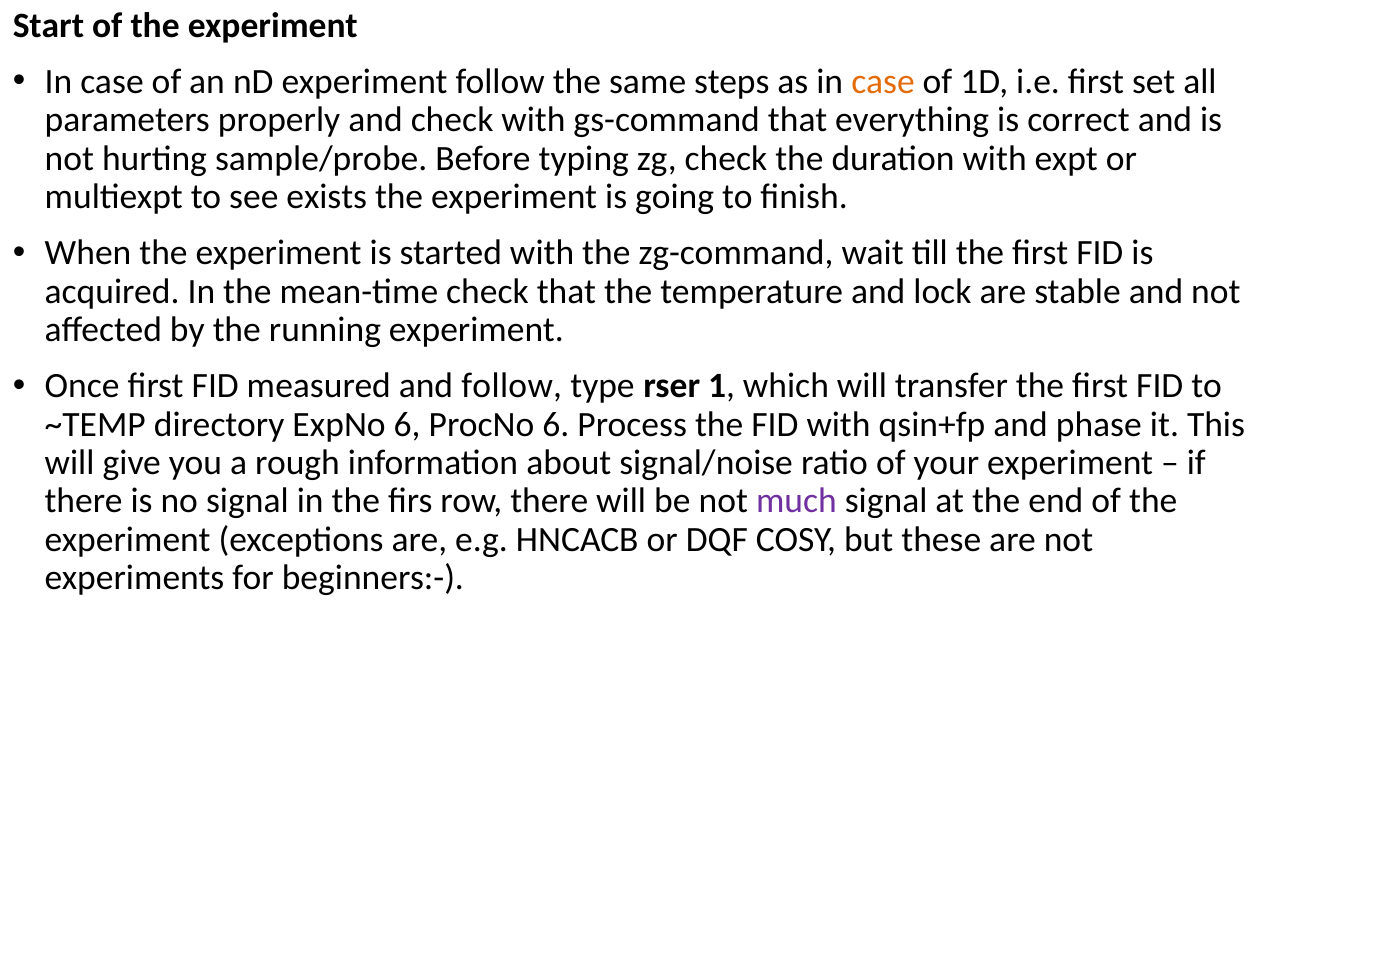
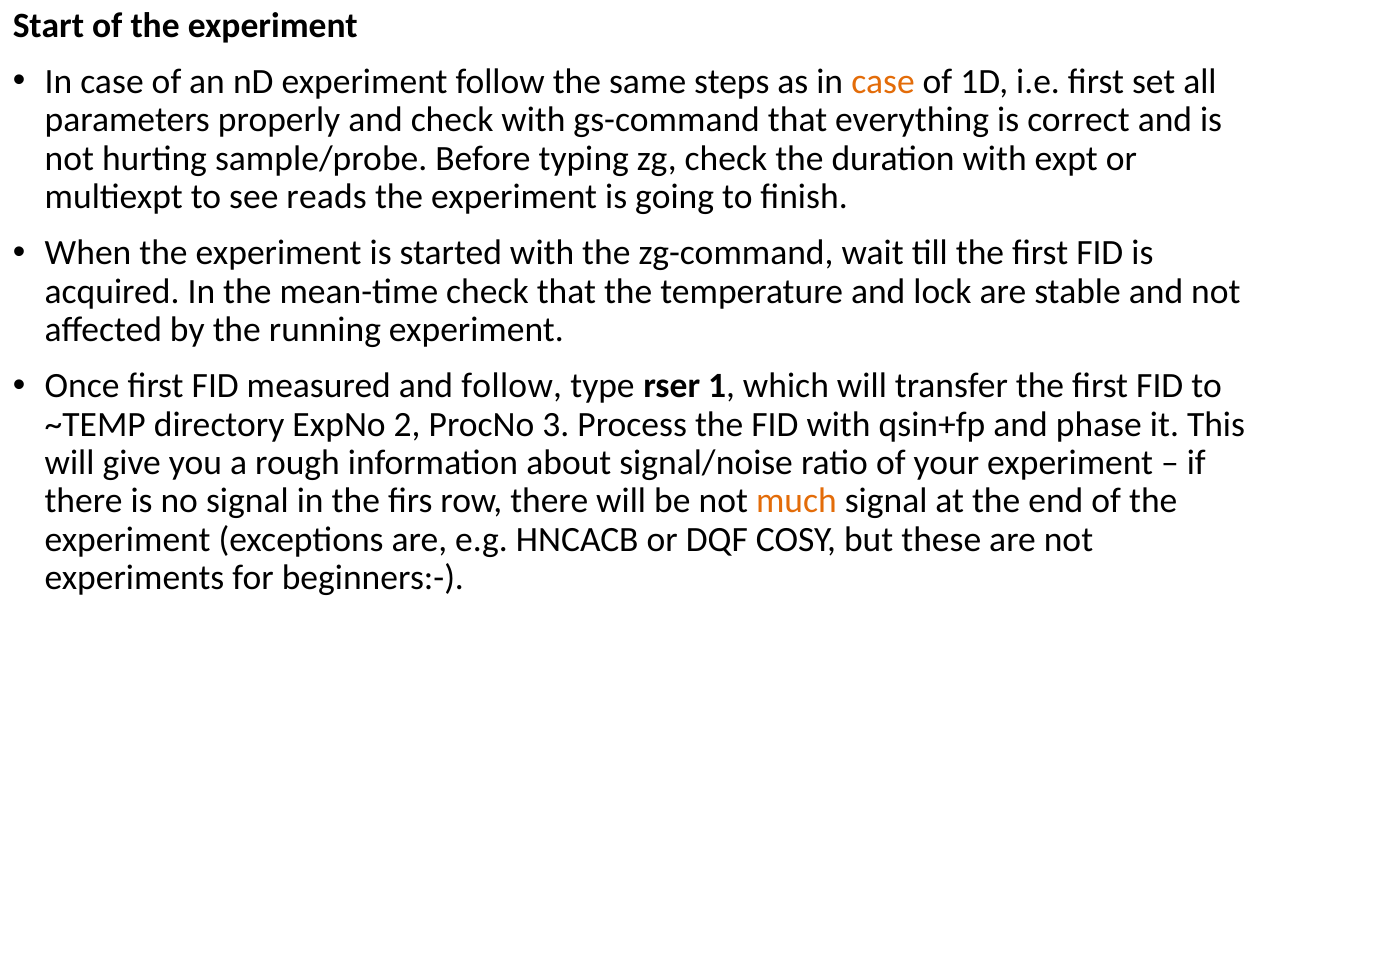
exists: exists -> reads (327, 197)
ExpNo 6: 6 -> 2 (407, 424)
ProcNo 6: 6 -> 3 (556, 424)
much colour: purple -> orange (796, 501)
